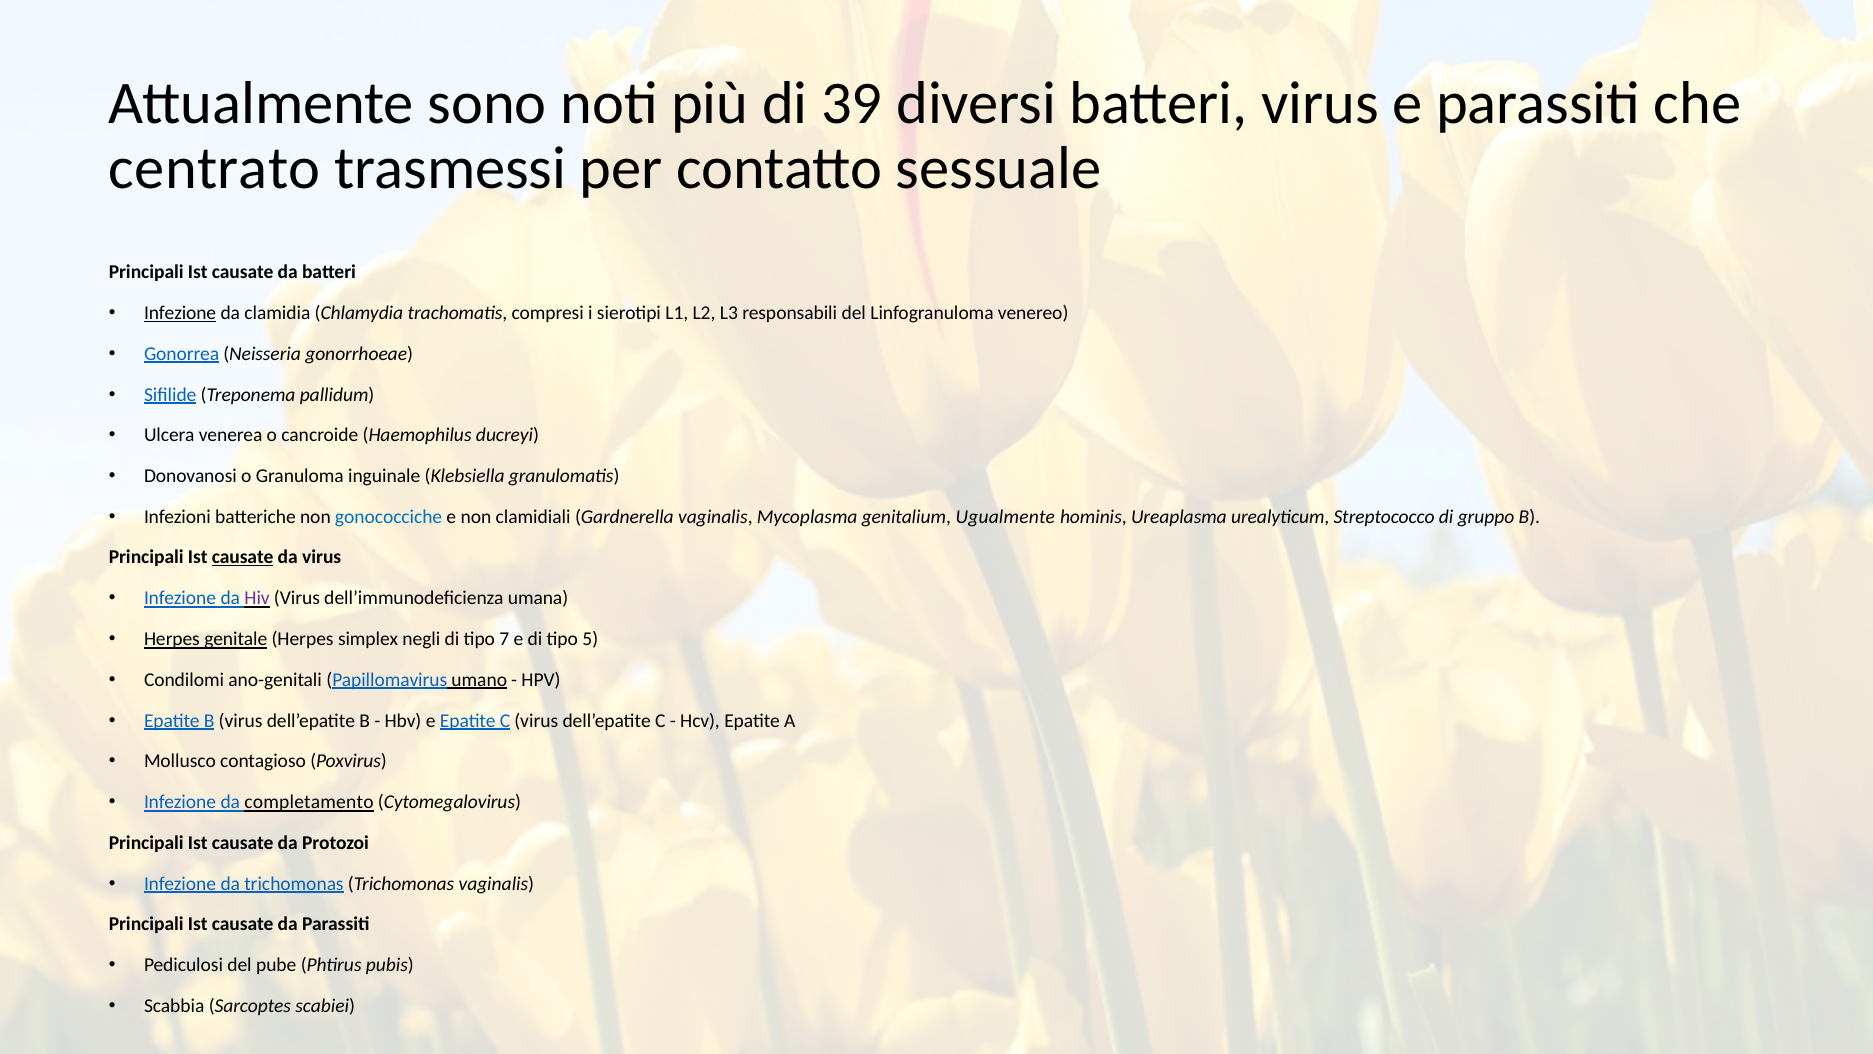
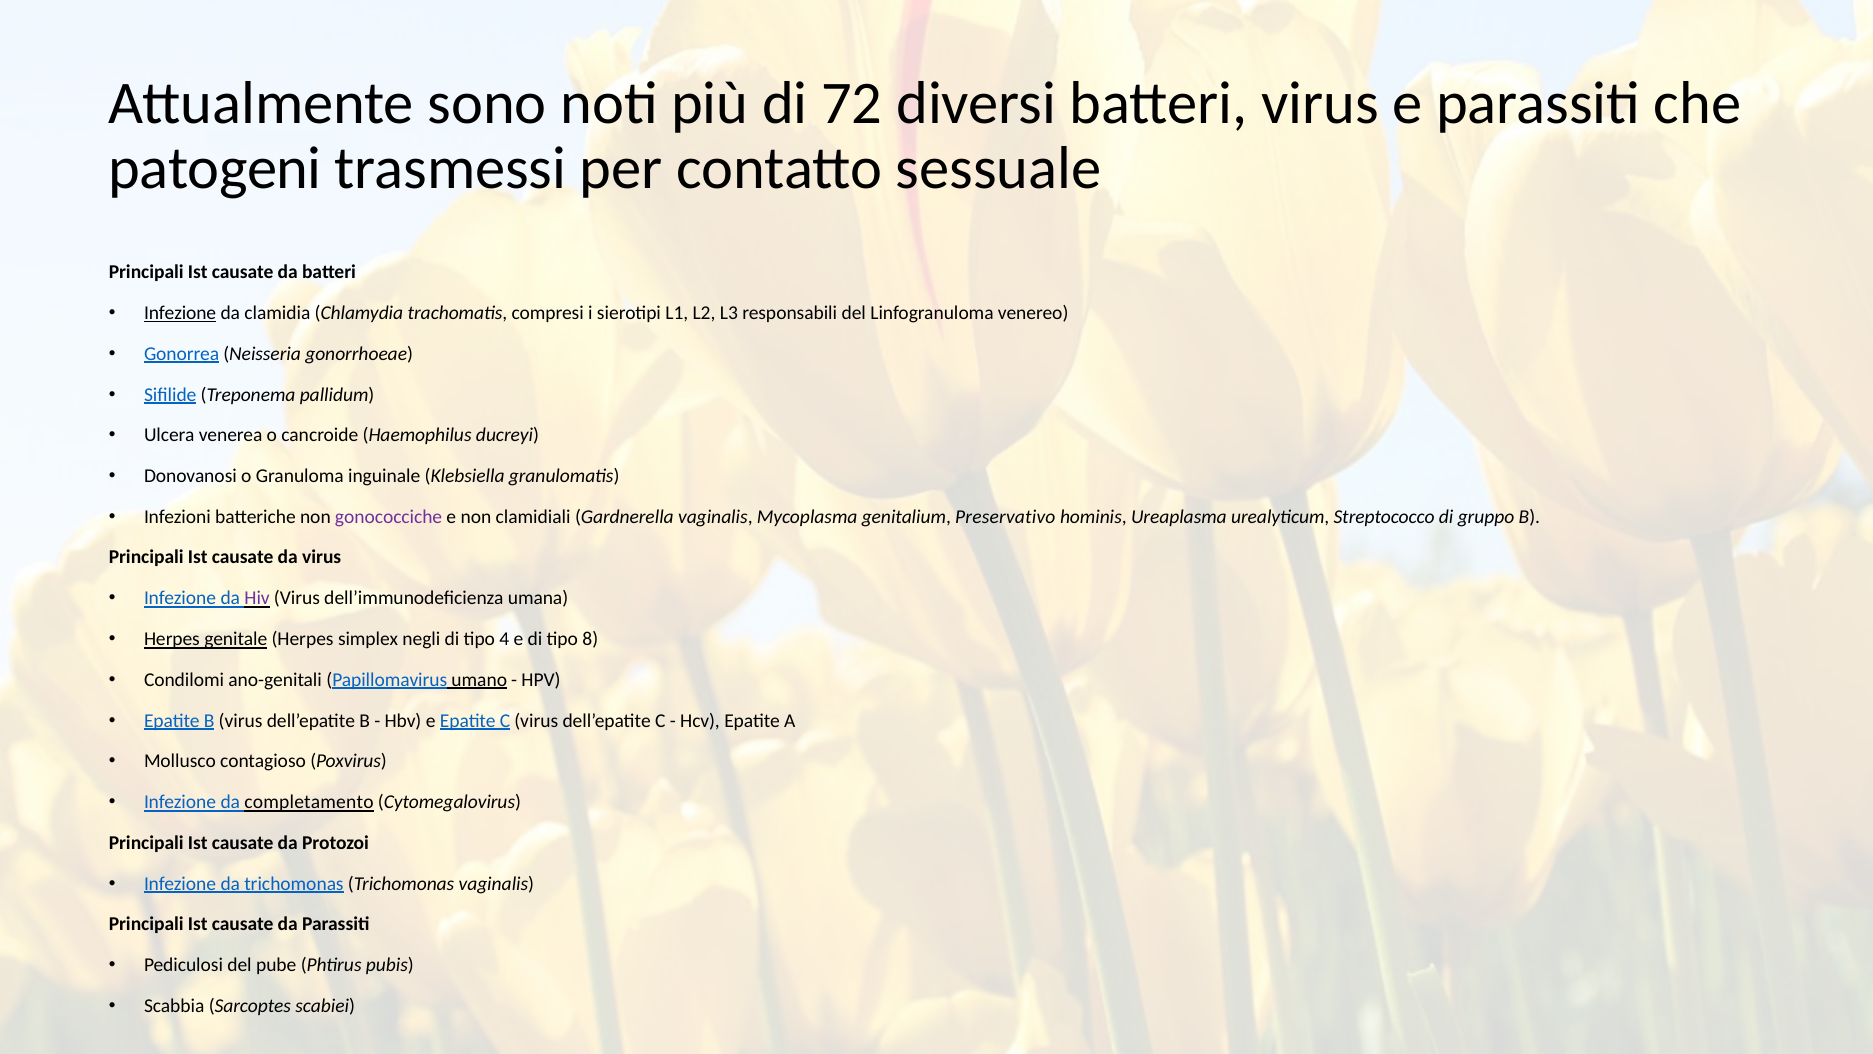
39: 39 -> 72 (852, 103)
centrato: centrato -> patogeni (215, 169)
gonococciche colour: blue -> purple (389, 516)
Ugualmente: Ugualmente -> Preservativo (1005, 516)
causate underline: present -> none (243, 557)
7: 7 -> 4 (504, 639)
5: 5 -> 8 (590, 639)
